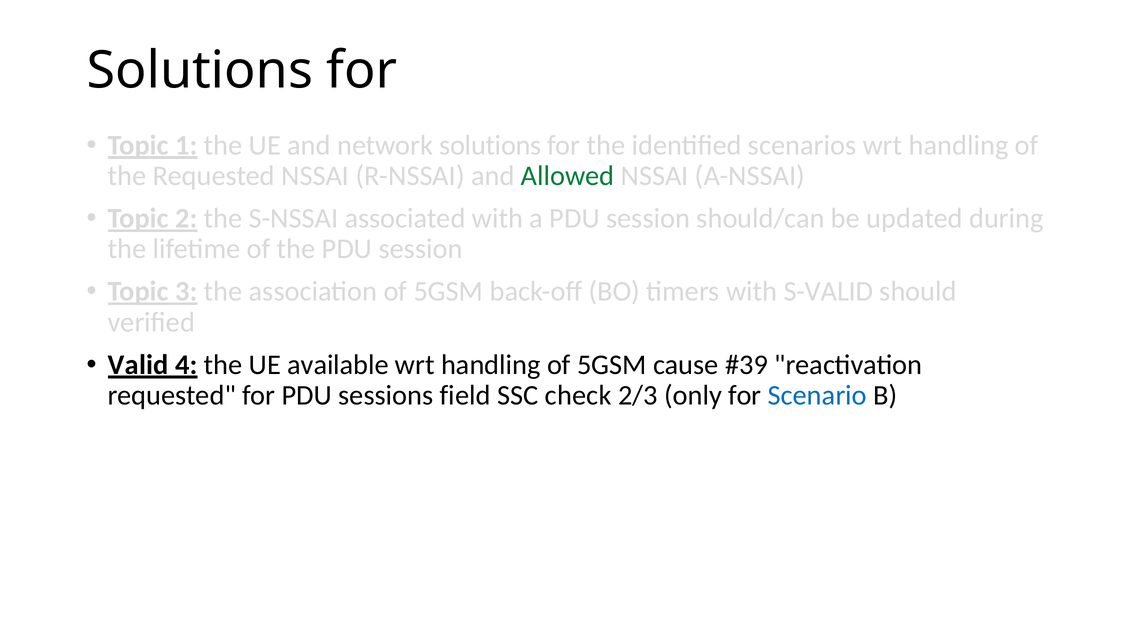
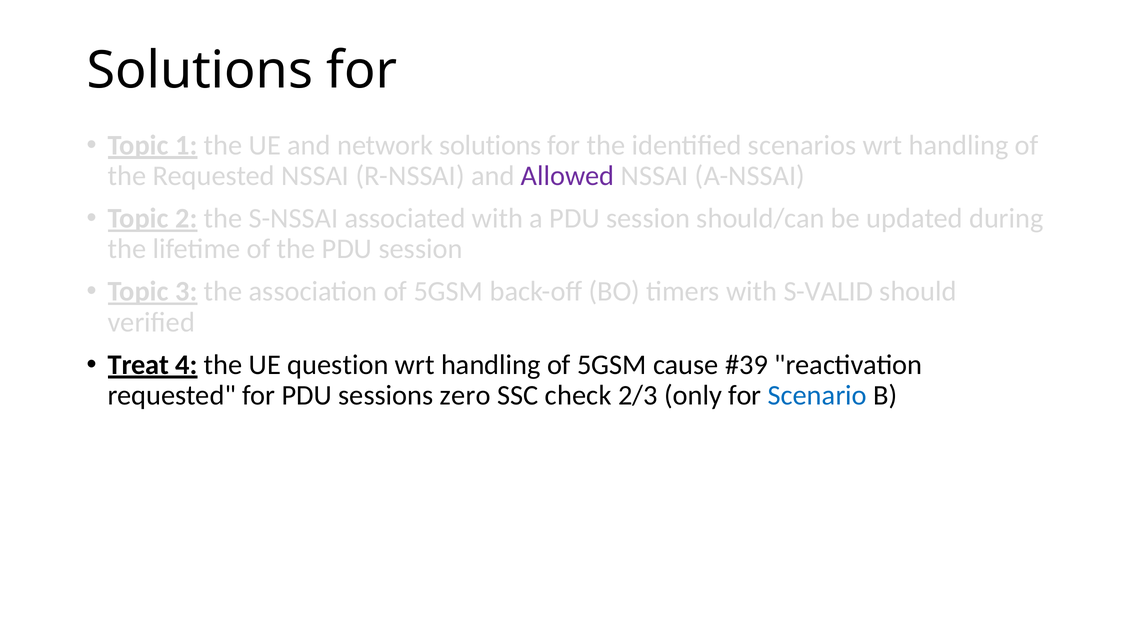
Allowed colour: green -> purple (568, 176)
Valid: Valid -> Treat (138, 365)
available: available -> question (338, 365)
field: field -> zero (465, 395)
